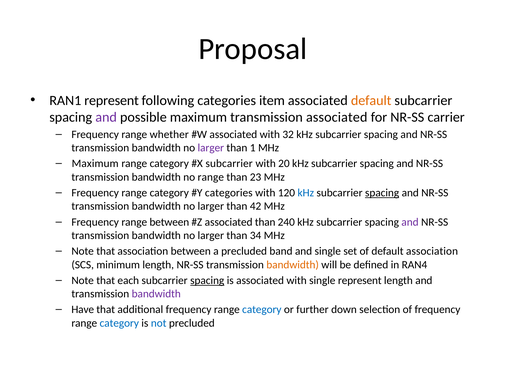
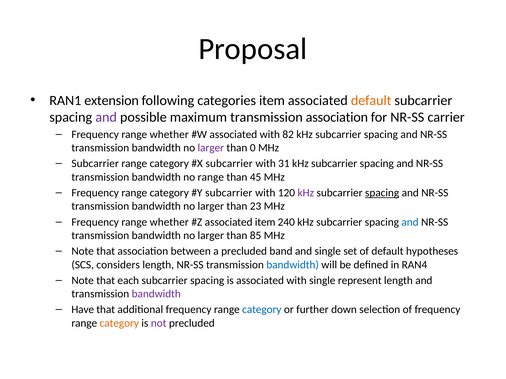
RAN1 represent: represent -> extension (112, 101)
transmission associated: associated -> association (337, 117)
32: 32 -> 82 (288, 135)
1: 1 -> 0 (253, 148)
Maximum: Maximum -> Subcarrier (95, 164)
20: 20 -> 31 (284, 164)
23: 23 -> 45 (256, 177)
categories: categories -> subcarrier (229, 193)
kHz colour: blue -> purple (306, 193)
42: 42 -> 23 (256, 207)
between: between -> whether (169, 222)
associated than: than -> item (265, 222)
and colour: purple -> blue (410, 222)
34: 34 -> 85 (256, 236)
default association: association -> hypotheses (432, 252)
minimum: minimum -> considers (118, 265)
bandwidth colour: orange -> blue (293, 265)
spacing underline: present -> none (207, 281)
category colour: blue -> orange (119, 323)
not colour: blue -> purple (159, 323)
